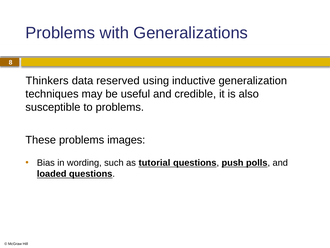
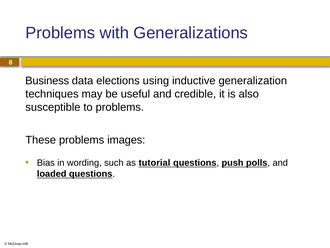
Thinkers: Thinkers -> Business (47, 81)
reserved: reserved -> elections (118, 81)
